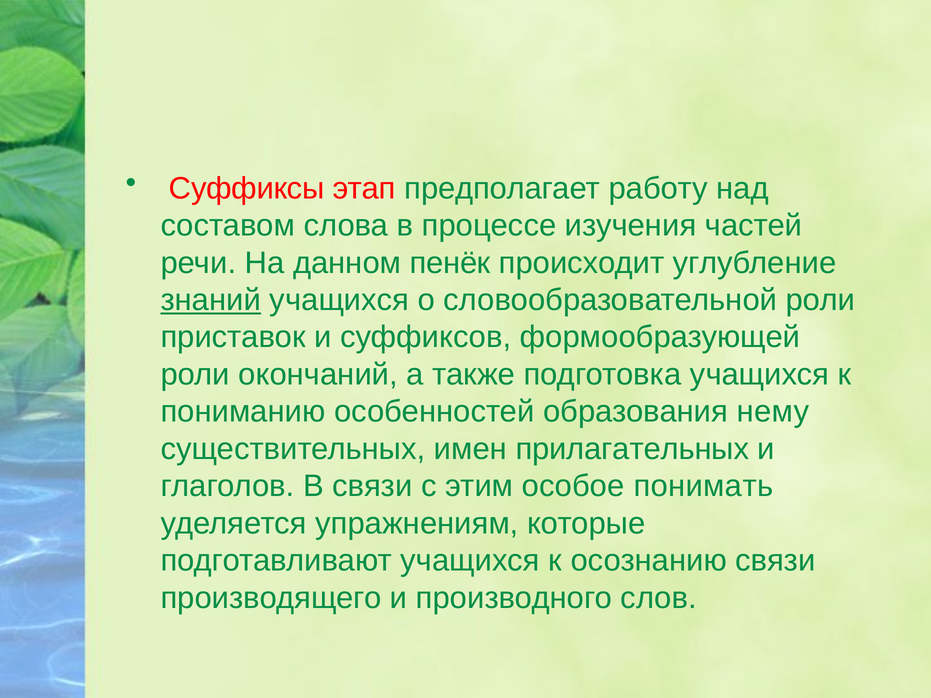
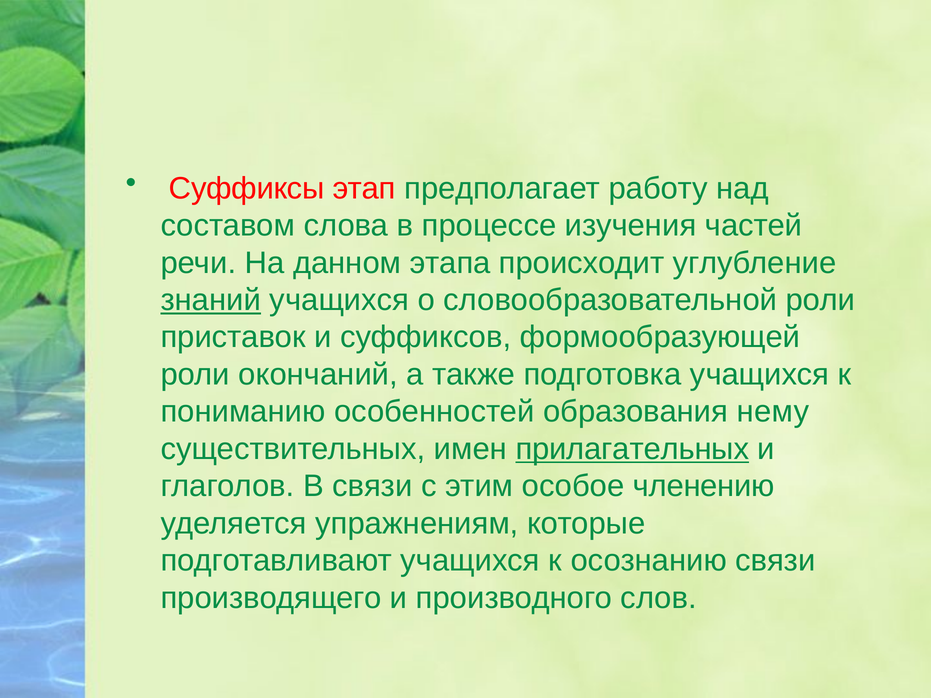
пенёк: пенёк -> этапа (450, 263)
прилагательных underline: none -> present (632, 449)
понимать: понимать -> членению (704, 486)
